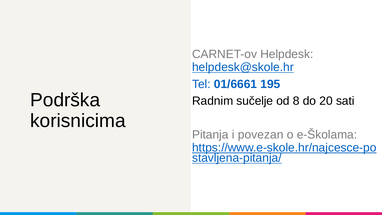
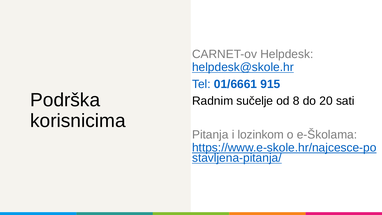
195: 195 -> 915 (270, 84)
povezan: povezan -> lozinkom (261, 135)
